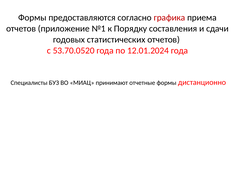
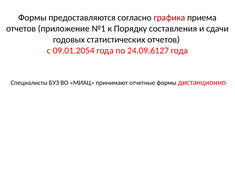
53.70.0520: 53.70.0520 -> 09.01.2054 (74, 51)
12.01.2024: 12.01.2024 -> 24.09.6127 (148, 51)
